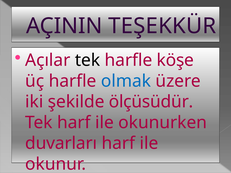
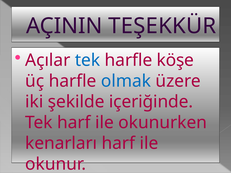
tek colour: black -> blue (87, 60)
ölçüsüdür: ölçüsüdür -> içeriğinde (151, 102)
duvarları: duvarları -> kenarları (61, 143)
